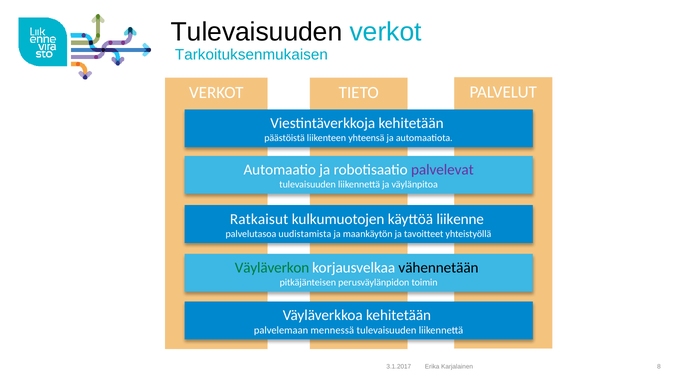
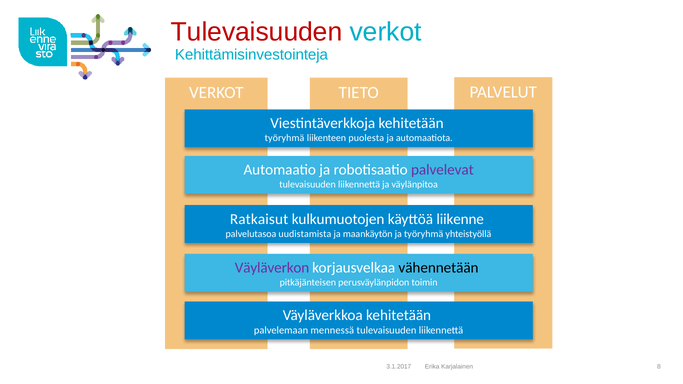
Tulevaisuuden colour: black -> red (257, 32)
Tarkoituksenmukaisen: Tarkoituksenmukaisen -> Kehittämisinvestointeja (251, 55)
päästöistä: päästöistä -> työryhmä (285, 138)
yhteensä: yhteensä -> puolesta (366, 138)
ja tavoitteet: tavoitteet -> työryhmä (424, 234)
Väyläverkon colour: green -> purple (272, 268)
